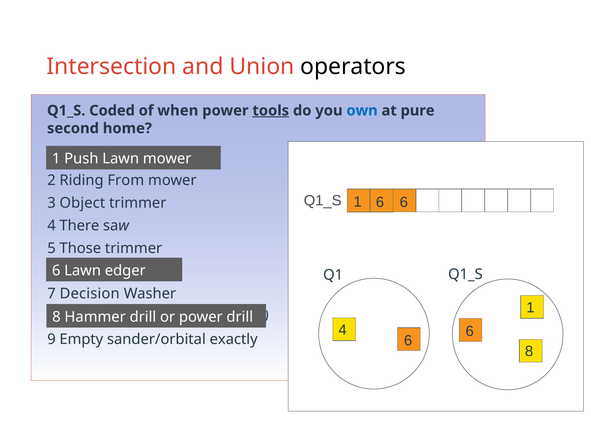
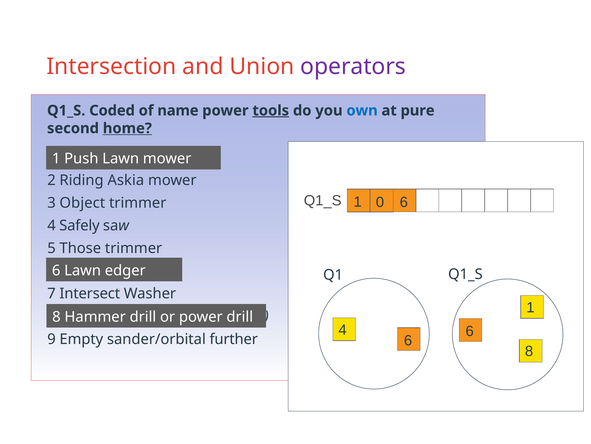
operators colour: black -> purple (353, 66)
when: when -> name (178, 110)
home underline: none -> present (127, 128)
From: From -> Askia (126, 180)
6: 6 -> 0 (380, 202)
There: There -> Safely (79, 225)
Decision: Decision -> Intersect (90, 293)
exactly: exactly -> further (234, 339)
